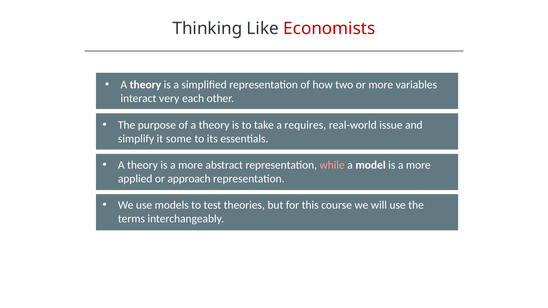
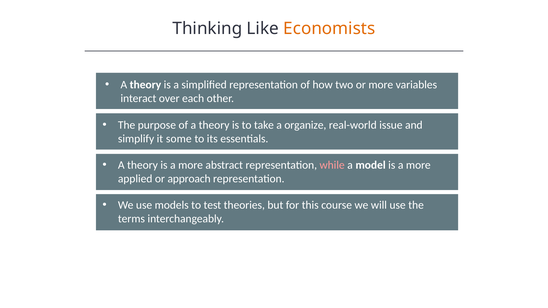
Economists colour: red -> orange (329, 29)
very: very -> over (169, 98)
requires: requires -> organize (305, 125)
